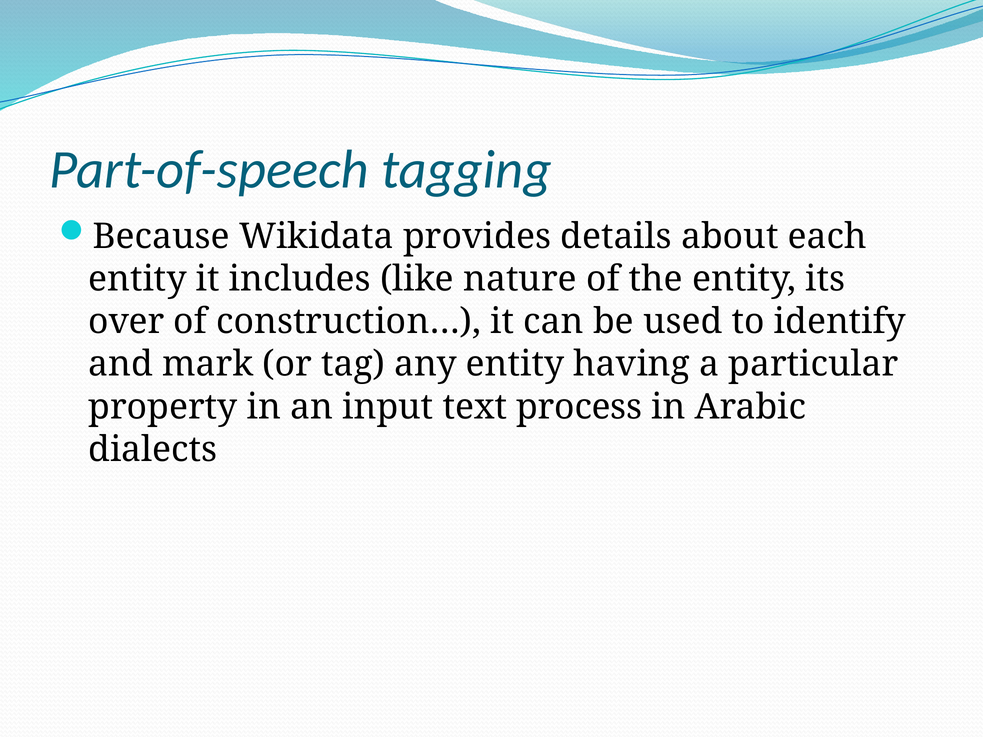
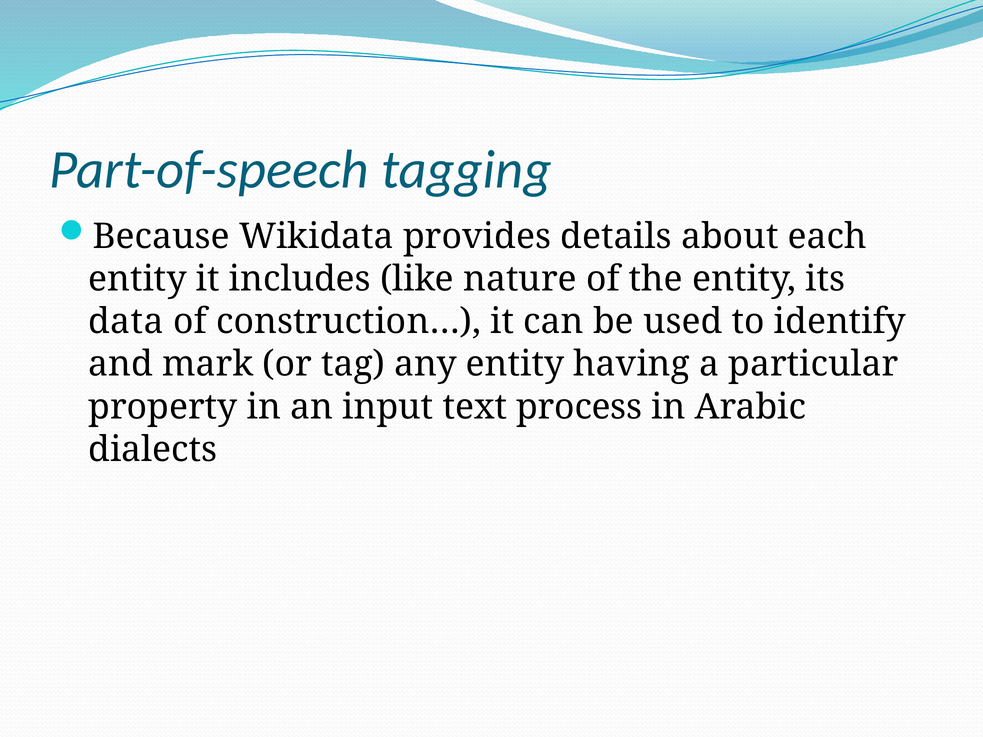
over: over -> data (126, 322)
